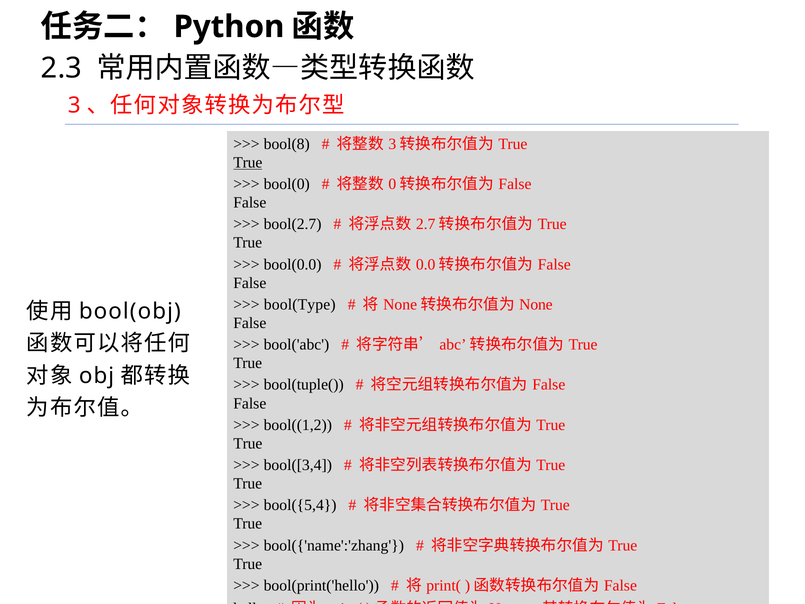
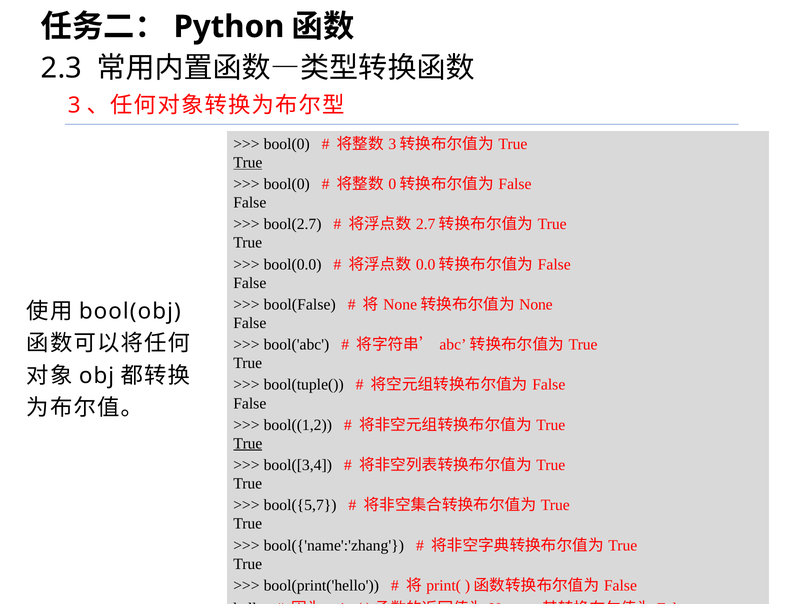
bool(8: bool(8 -> bool(0 (287, 144)
bool(Type: bool(Type -> bool(False (300, 304)
True underline: none -> present (248, 443)
bool({5,4: bool({5,4 -> bool({5,7 (300, 505)
